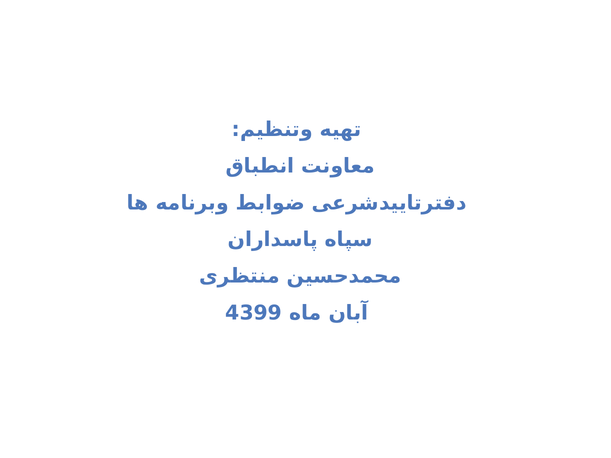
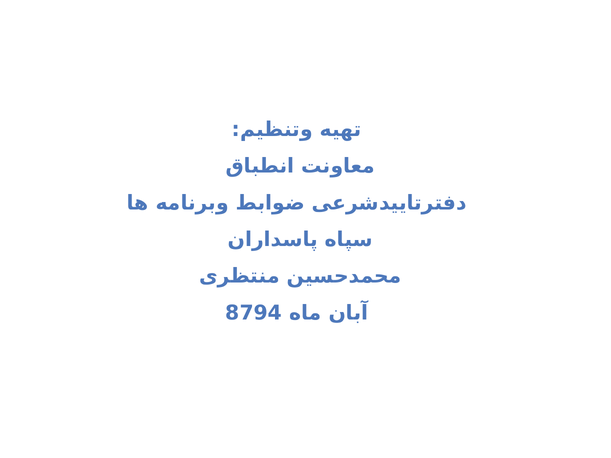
4399: 4399 -> 8794 (254, 313)
